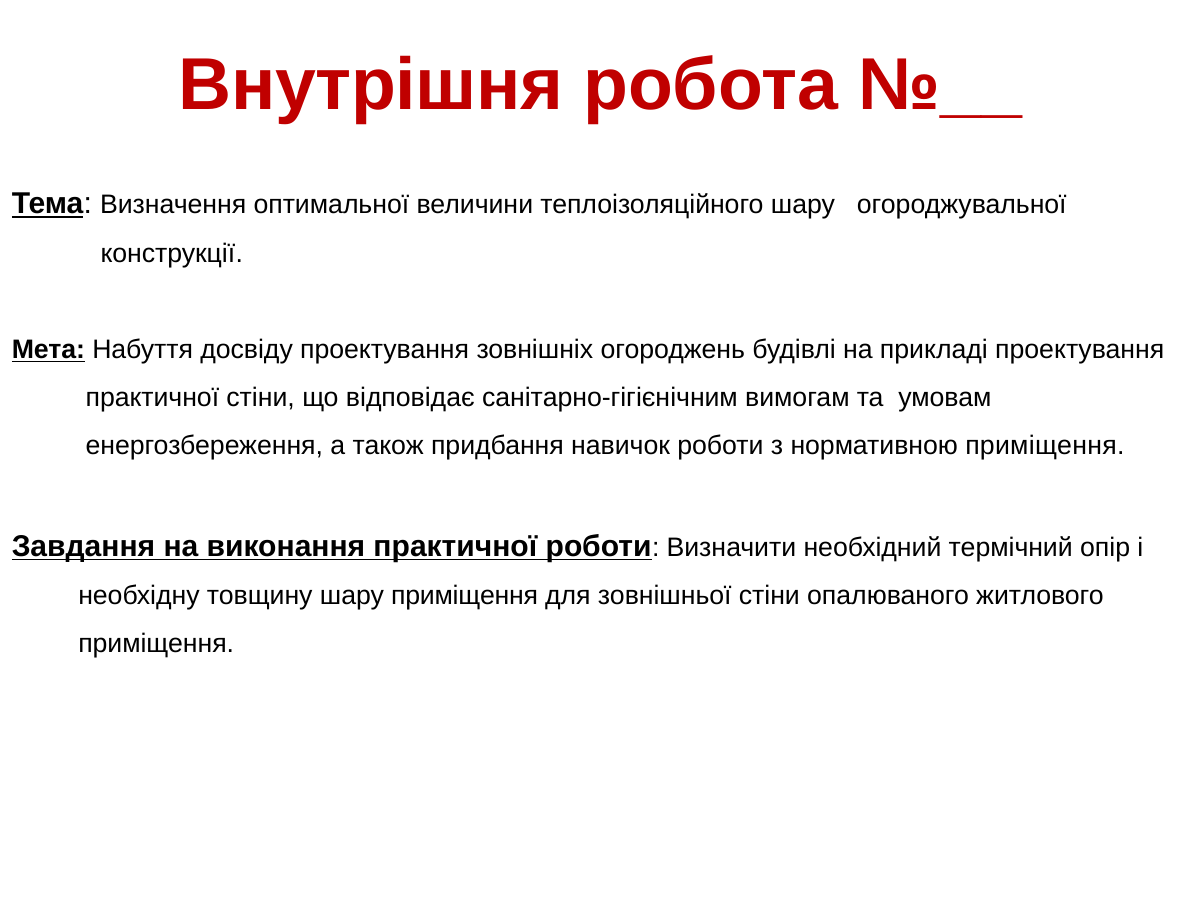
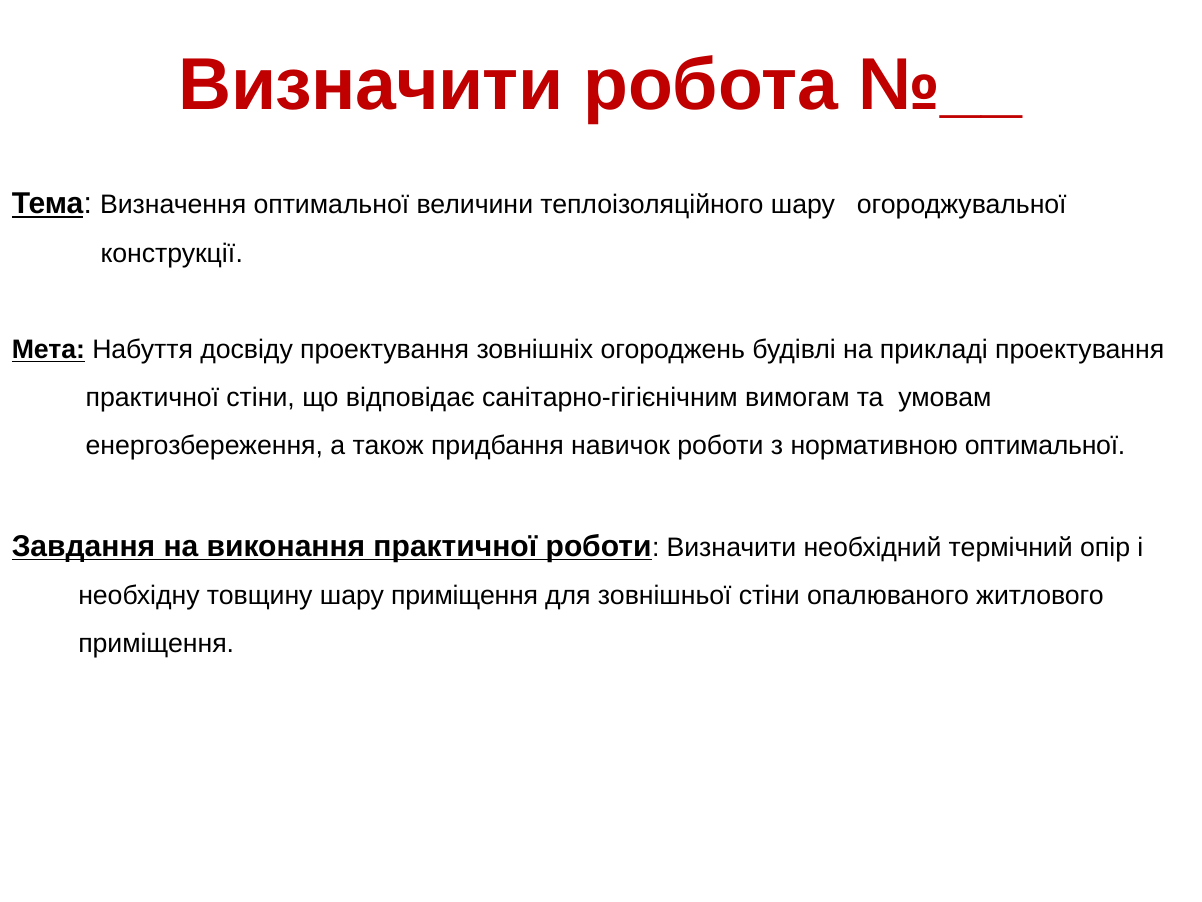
Внутрішня: Внутрішня -> Визначити (371, 85)
нормативною приміщення: приміщення -> оптимальної (1045, 446)
